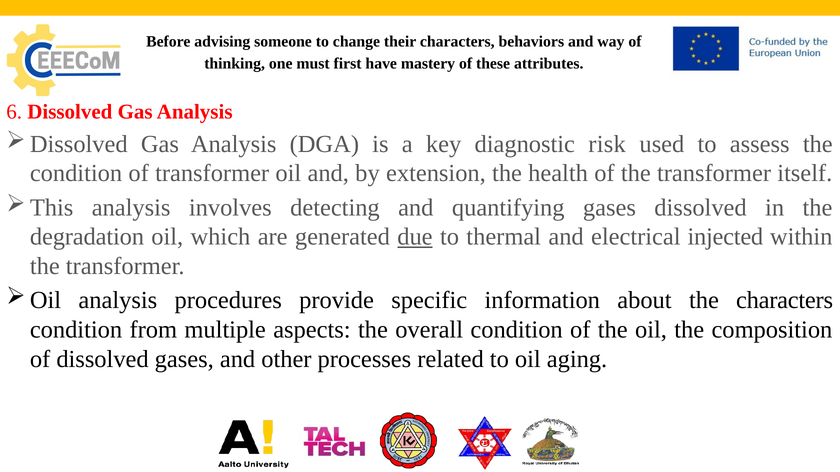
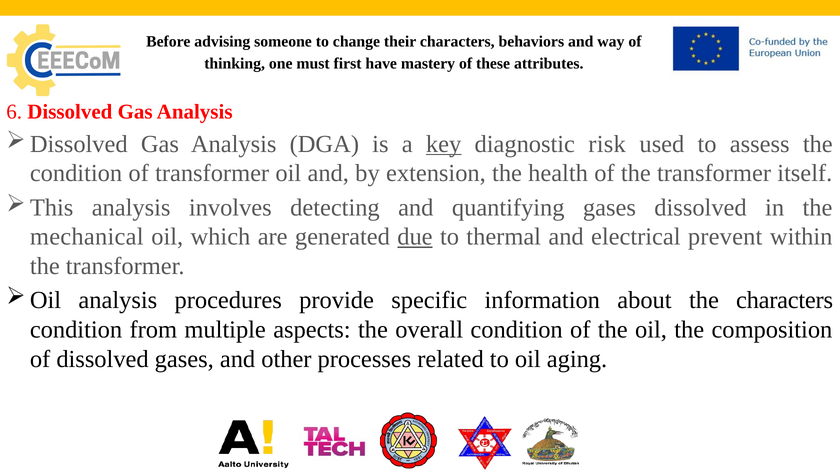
key underline: none -> present (444, 144)
degradation: degradation -> mechanical (87, 237)
injected: injected -> prevent (725, 237)
